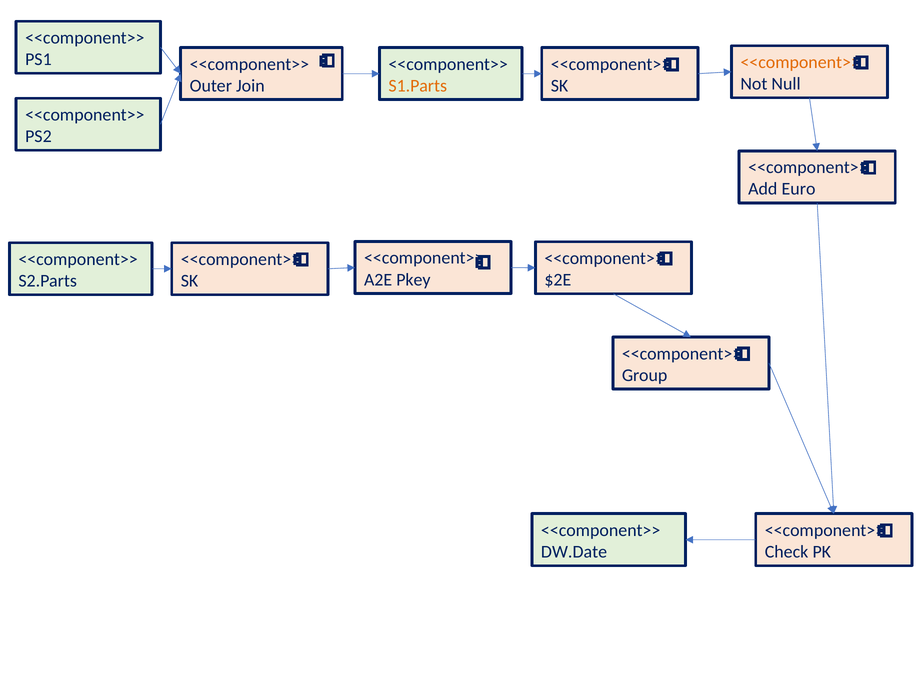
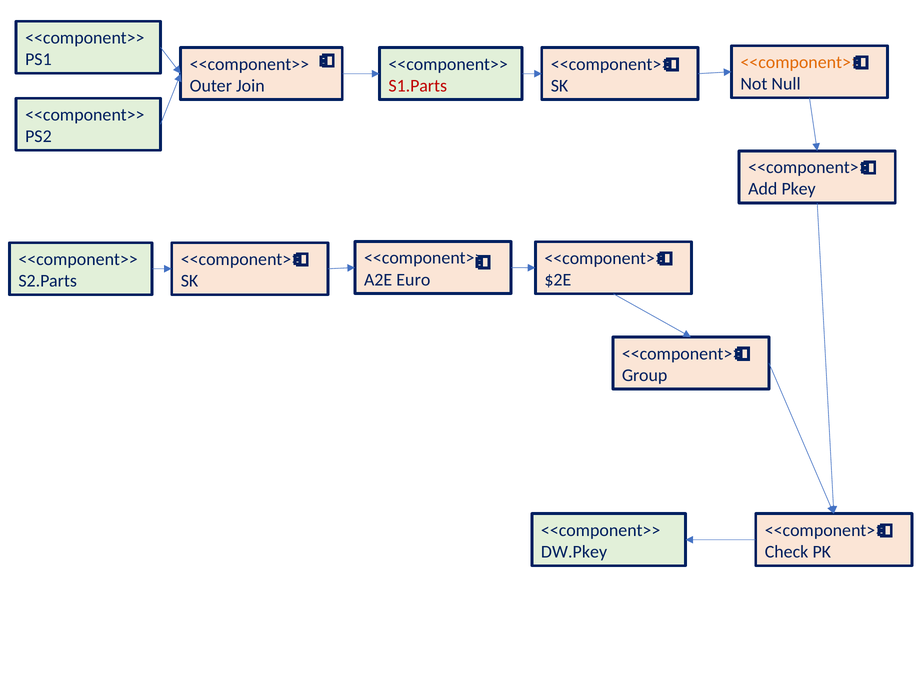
S1.Parts colour: orange -> red (418, 86)
Euro: Euro -> Pkey (799, 189)
Pkey: Pkey -> Euro (413, 279)
DW.Date: DW.Date -> DW.Pkey (574, 552)
